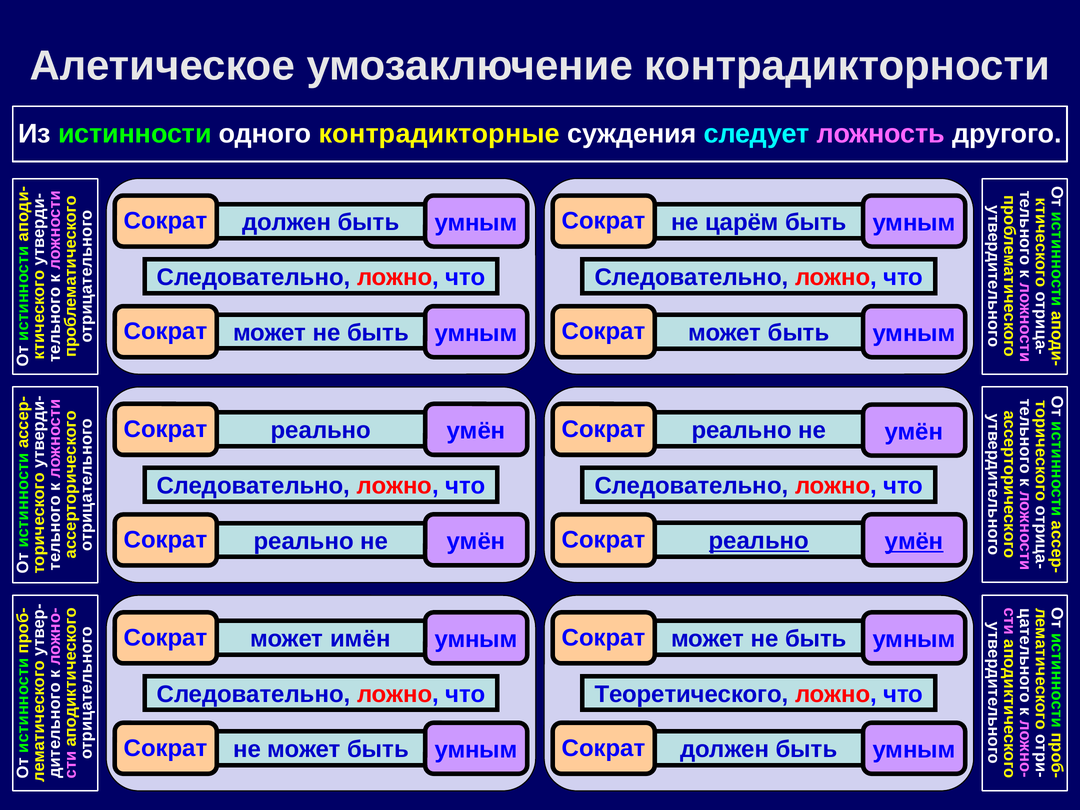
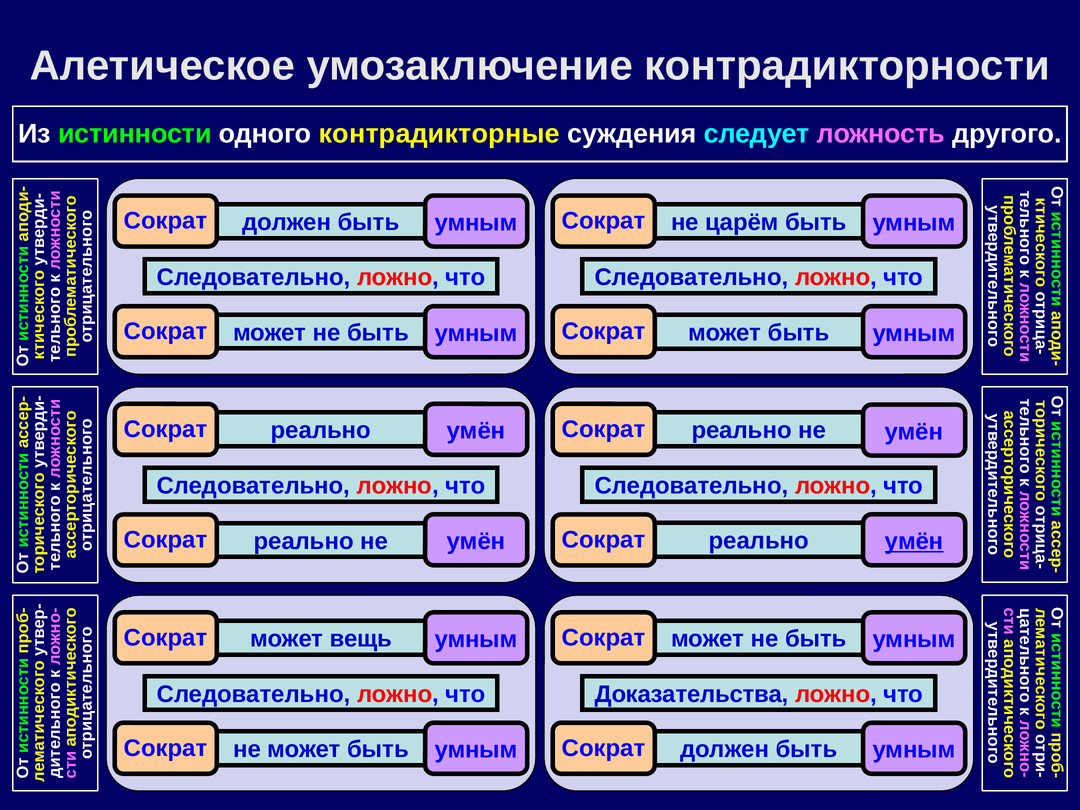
реально underline: present -> none (759, 541)
имён: имён -> вещь (361, 639)
Теоретического: Теоретического -> Доказательства (692, 694)
